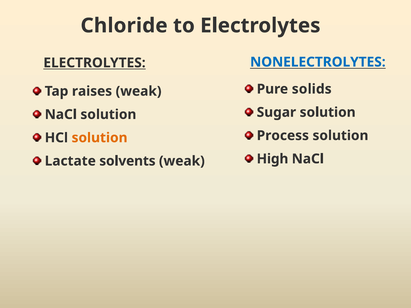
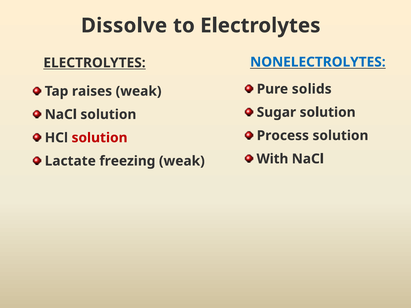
Chloride: Chloride -> Dissolve (124, 26)
solution colour: orange -> red (100, 138)
High: High -> With (272, 159)
solvents: solvents -> freezing (127, 161)
